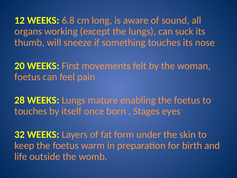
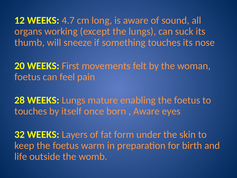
6.8: 6.8 -> 4.7 (68, 20)
Stages: Stages -> Aware (146, 111)
